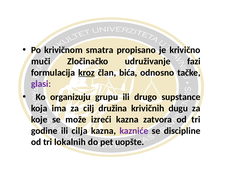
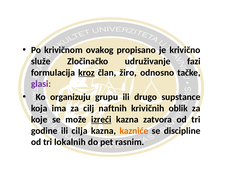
smatra: smatra -> ovakog (100, 50)
muči: muči -> služe (41, 61)
bića: bića -> žiro (128, 72)
družina: družina -> naftnih (113, 108)
dugu: dugu -> oblik (178, 108)
izreći underline: none -> present (101, 119)
kazniće colour: purple -> orange (134, 131)
uopšte: uopšte -> rasnim (130, 142)
